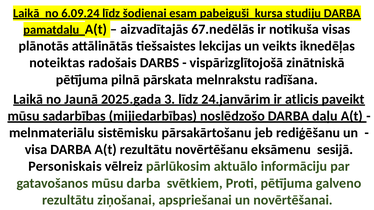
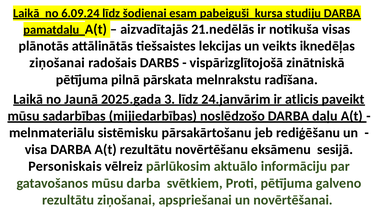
67.nedēlās: 67.nedēlās -> 21.nedēlās (223, 29)
noteiktas: noteiktas -> ziņošanai (57, 63)
